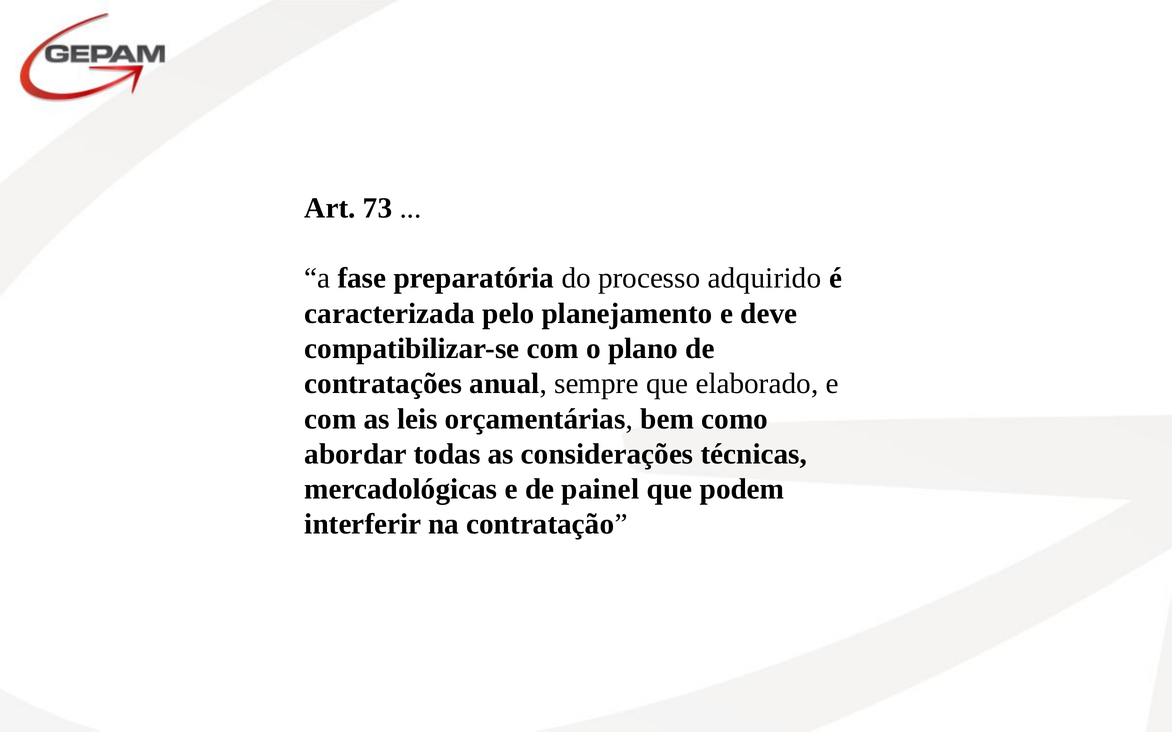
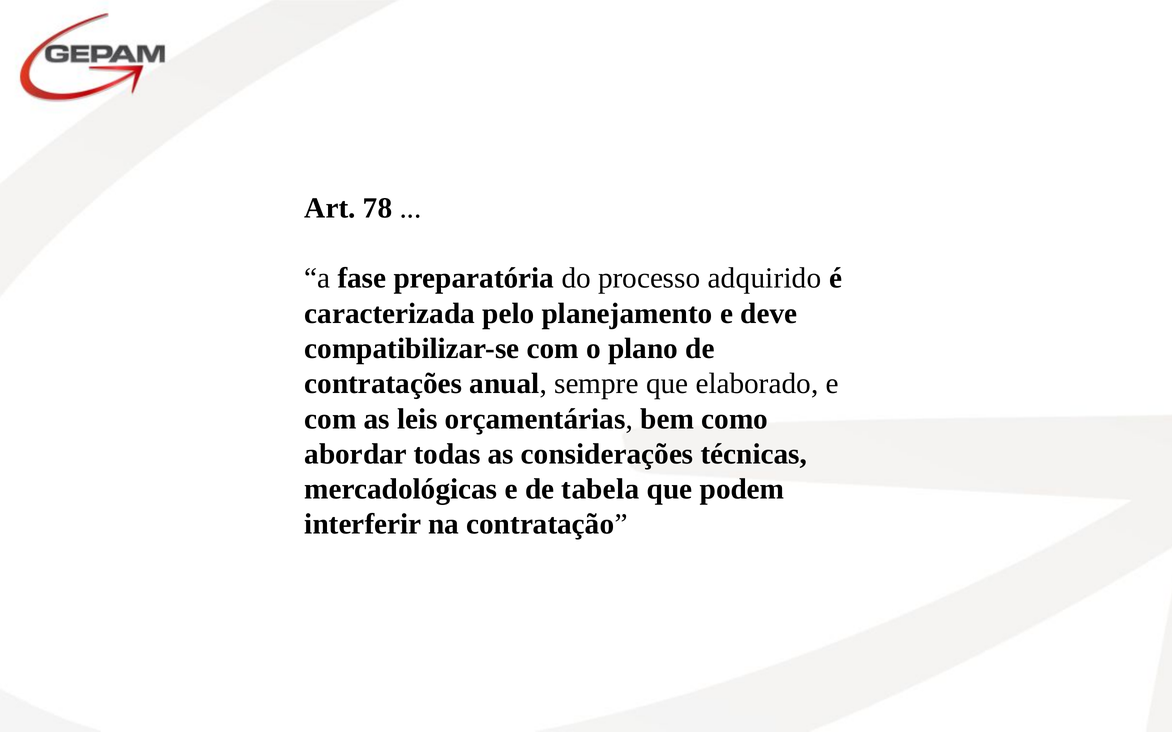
73: 73 -> 78 (378, 208)
painel: painel -> tabela (600, 489)
